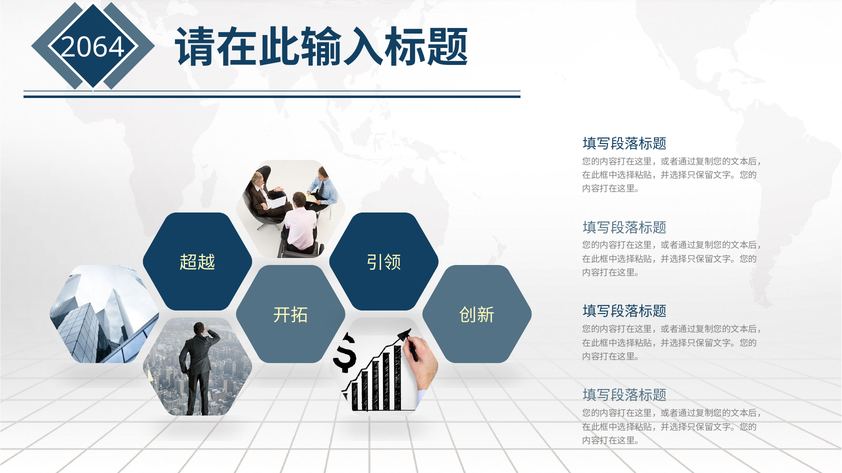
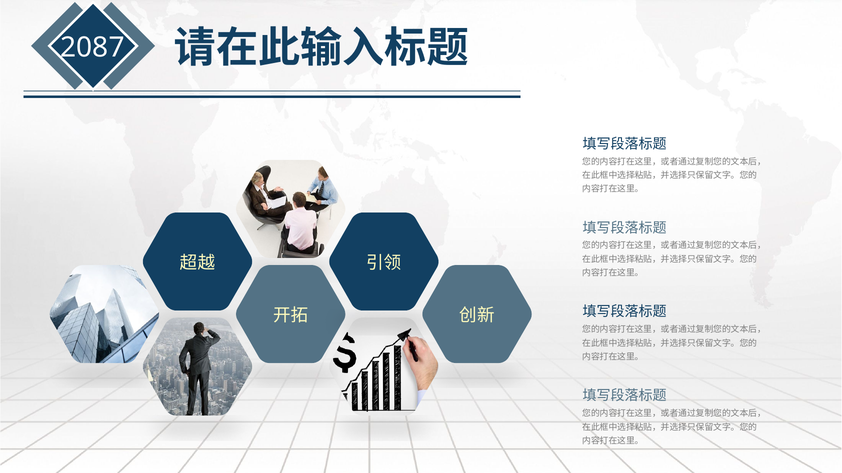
2064: 2064 -> 2087 (92, 48)
